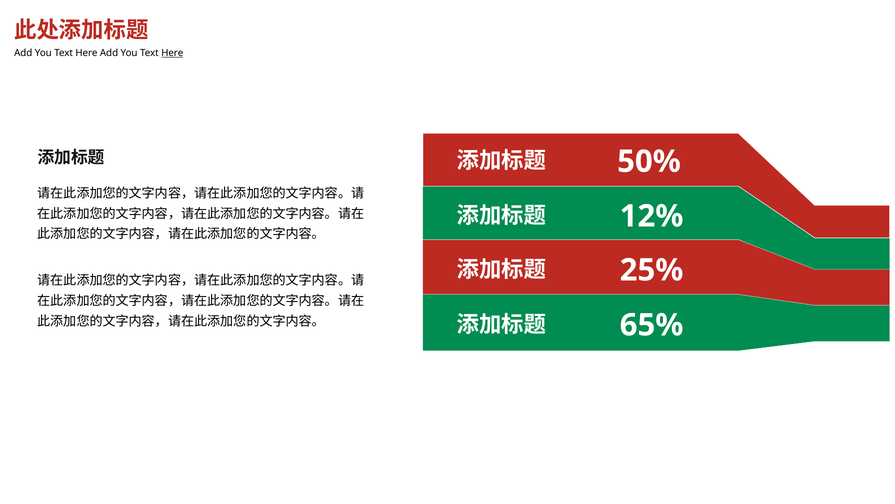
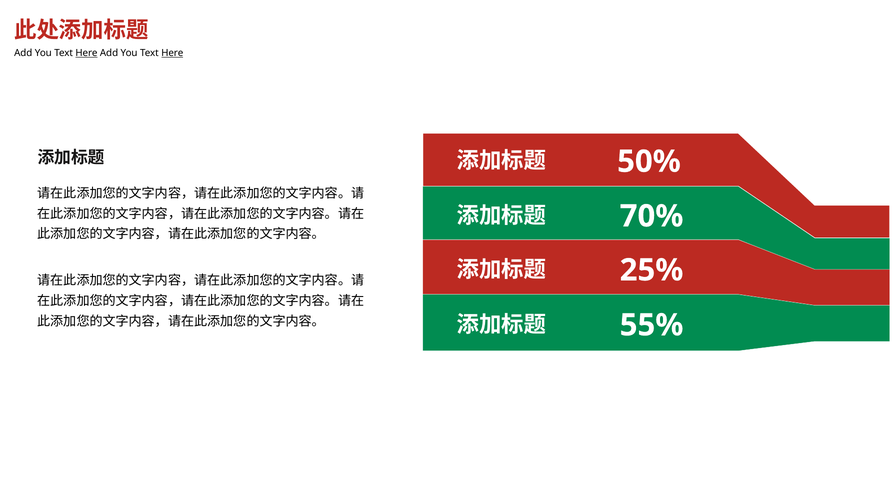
Here underline: none -> present (86, 53)
12%: 12% -> 70% (652, 216)
65%: 65% -> 55% (652, 325)
